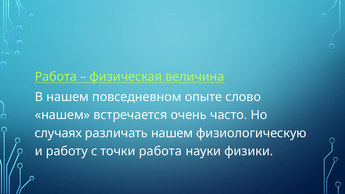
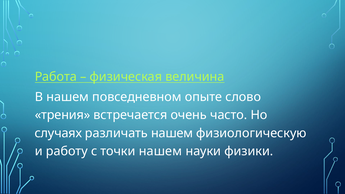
нашем: нашем -> трения (63, 115)
точки работа: работа -> нашем (160, 151)
